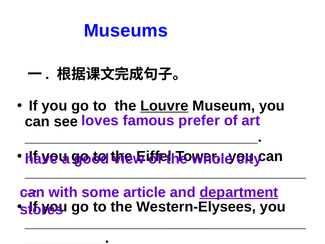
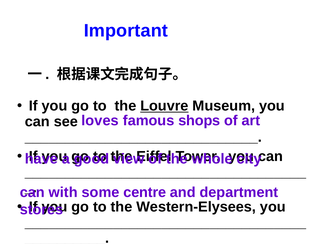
Museums: Museums -> Important (126, 31)
prefer: prefer -> shops (199, 120)
article: article -> centre (145, 192)
department underline: present -> none (239, 192)
